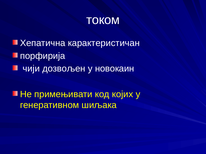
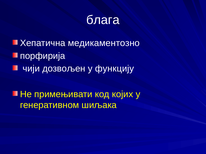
током: током -> блага (103, 20)
карактеристичан: карактеристичан -> медикаментозно (104, 43)
новокаин: новокаин -> функцију (115, 69)
